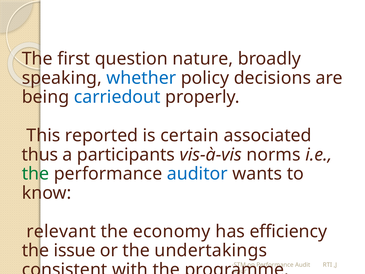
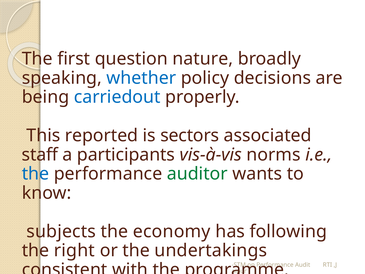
certain: certain -> sectors (190, 135)
thus: thus -> staff (40, 155)
the colour: green -> blue (36, 174)
auditor colour: blue -> green (197, 174)
relevant: relevant -> subjects (61, 231)
efficiency: efficiency -> following (288, 231)
issue: issue -> right (74, 250)
